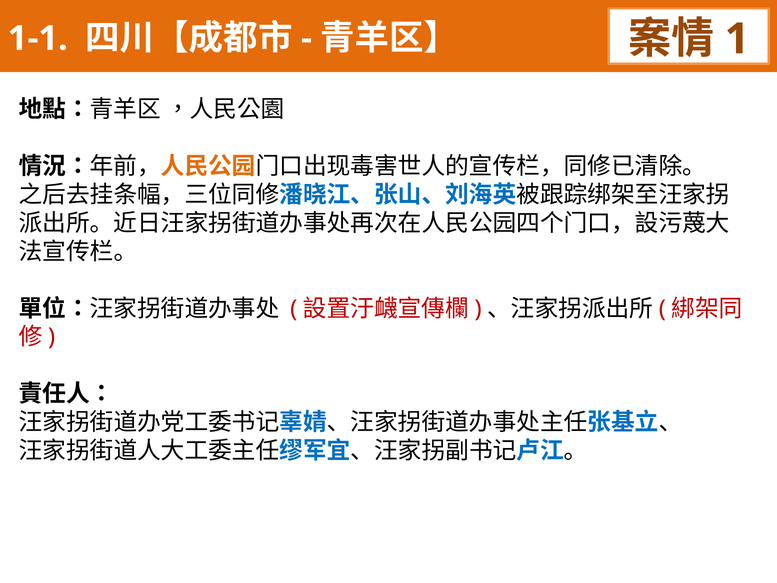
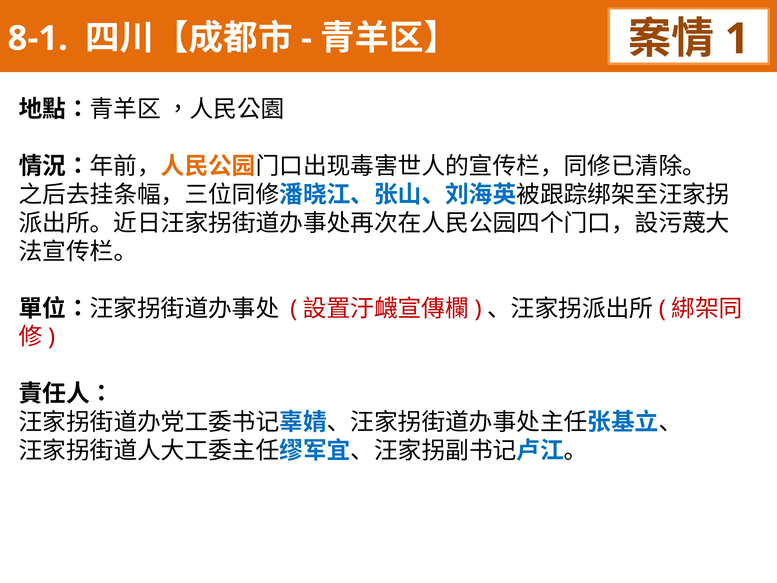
1-1: 1-1 -> 8-1 (38, 38)
